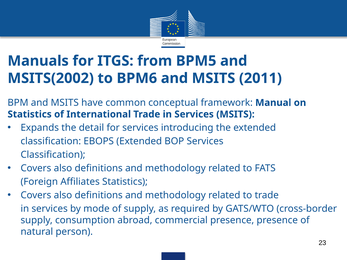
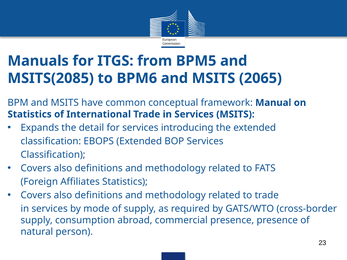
MSITS(2002: MSITS(2002 -> MSITS(2085 (51, 78)
2011: 2011 -> 2065 (260, 78)
